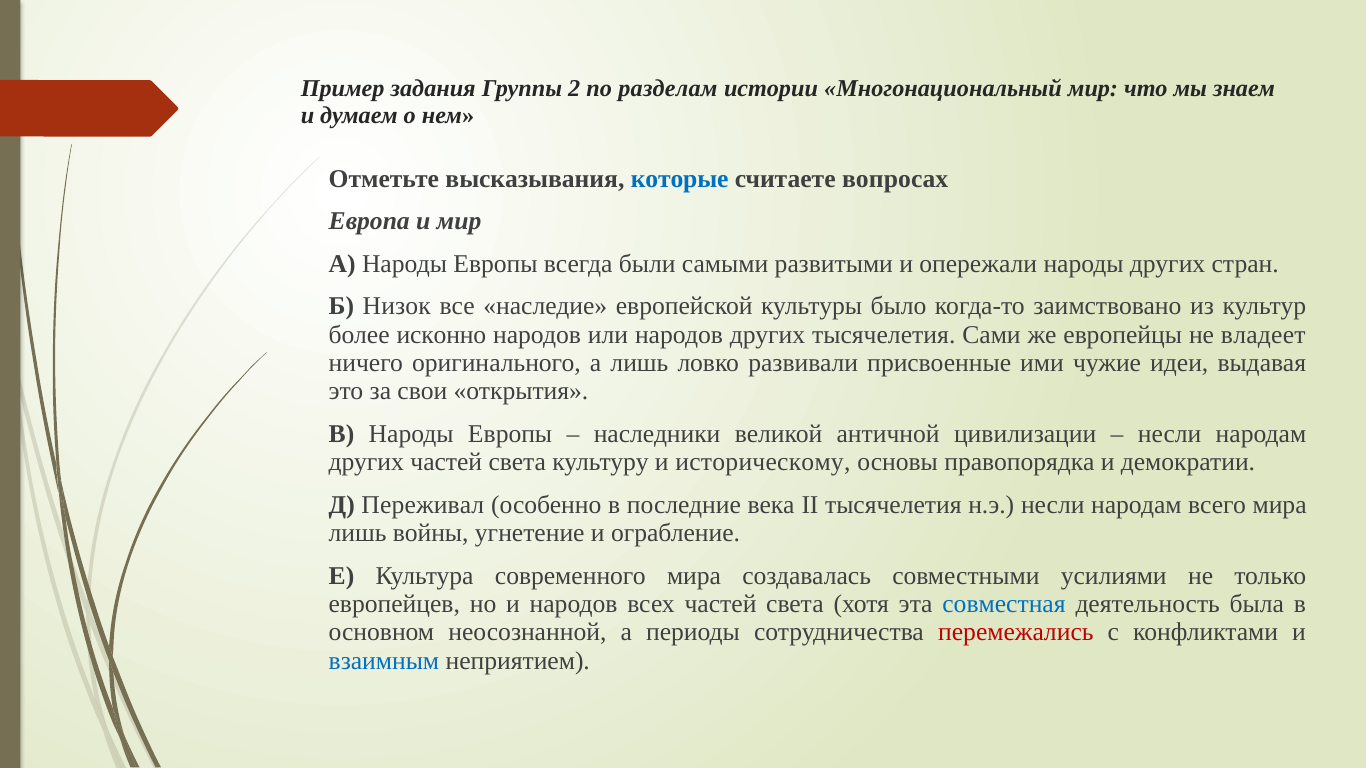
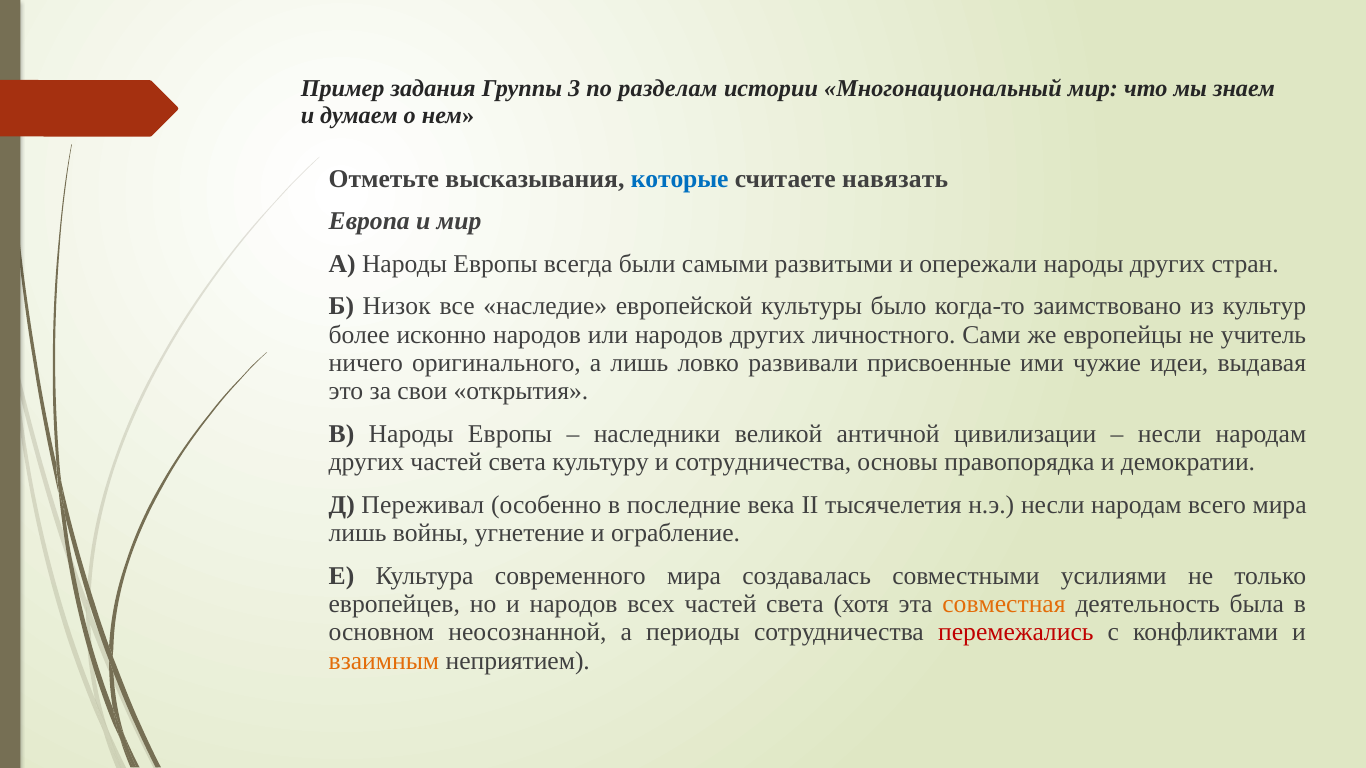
2: 2 -> 3 (574, 89)
вопросах: вопросах -> навязать (895, 179)
других тысячелетия: тысячелетия -> личностного (884, 335)
владеет: владеет -> учитель (1264, 335)
и историческому: историческому -> сотрудничества (763, 463)
совместная colour: blue -> orange (1004, 604)
взаимным colour: blue -> orange (384, 661)
